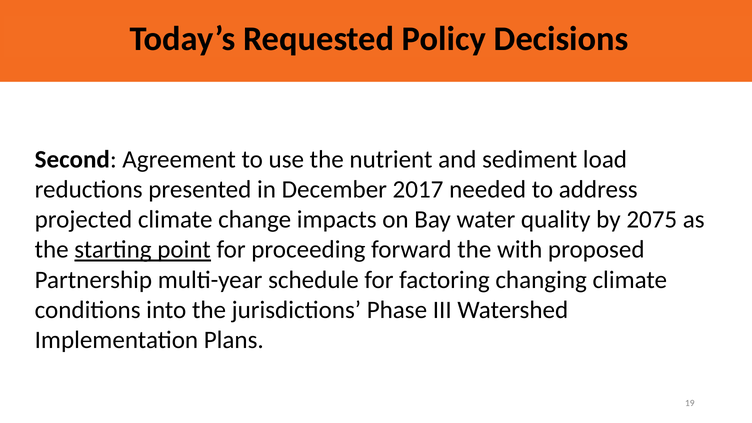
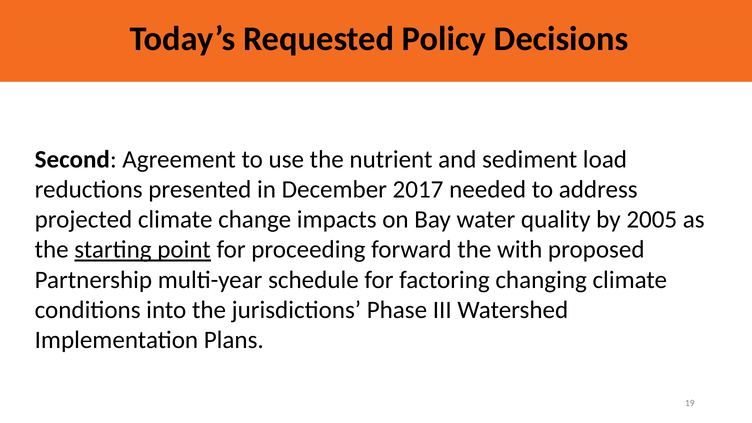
2075: 2075 -> 2005 (652, 220)
